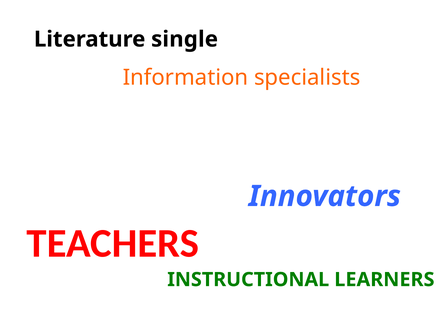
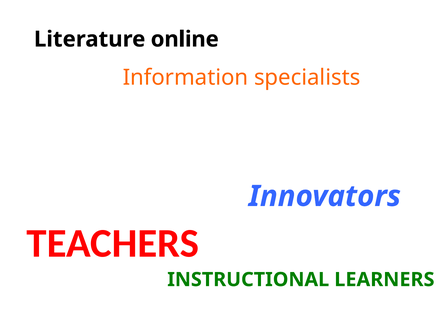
single: single -> online (185, 39)
